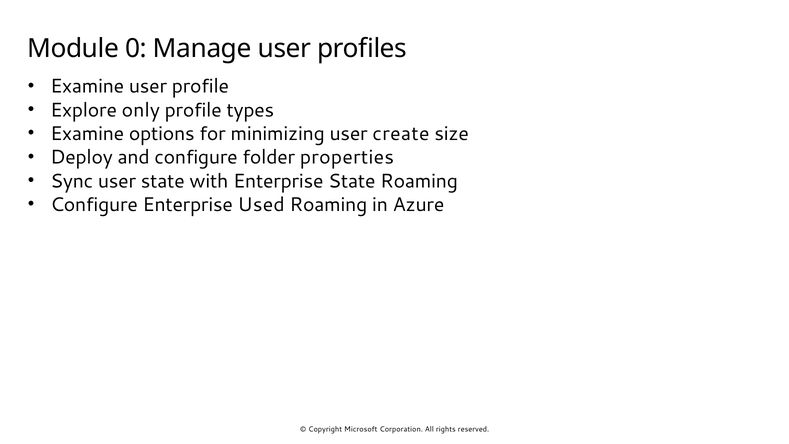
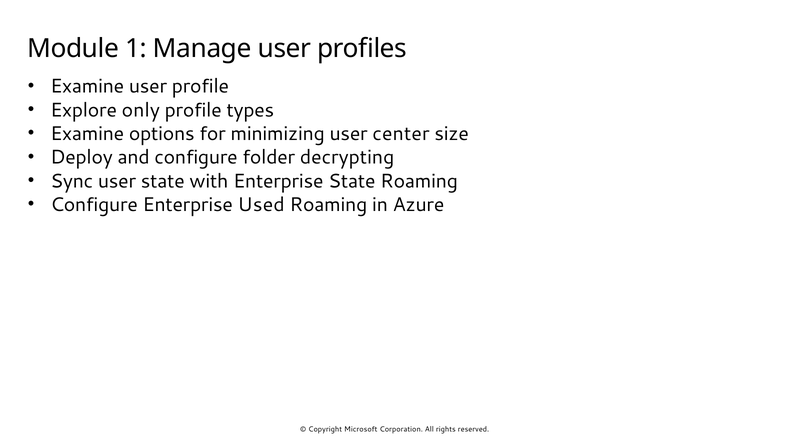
0: 0 -> 1 (136, 48)
create: create -> center (401, 134)
properties: properties -> decrypting (347, 157)
